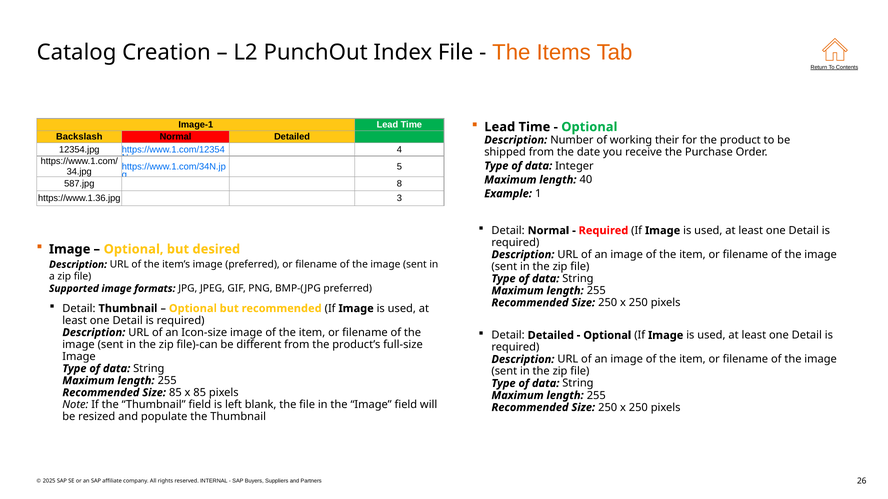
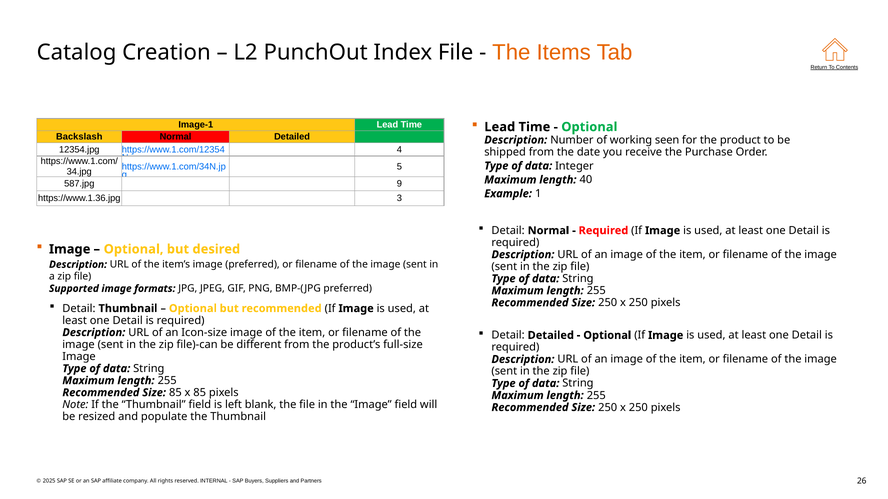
their: their -> seen (667, 140)
8: 8 -> 9 (399, 184)
